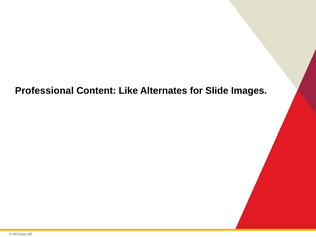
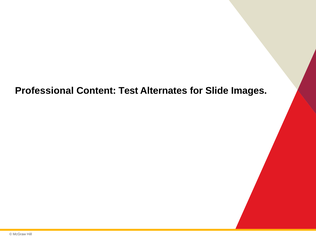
Like: Like -> Test (128, 91)
